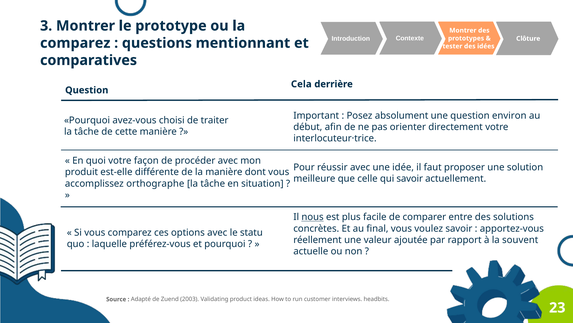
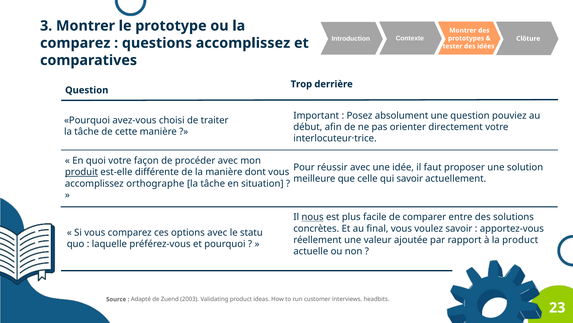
questions mentionnant: mentionnant -> accomplissez (243, 43)
Cela: Cela -> Trop (301, 84)
environ: environ -> pouviez (509, 115)
produit underline: none -> present (81, 172)
la souvent: souvent -> product (520, 239)
